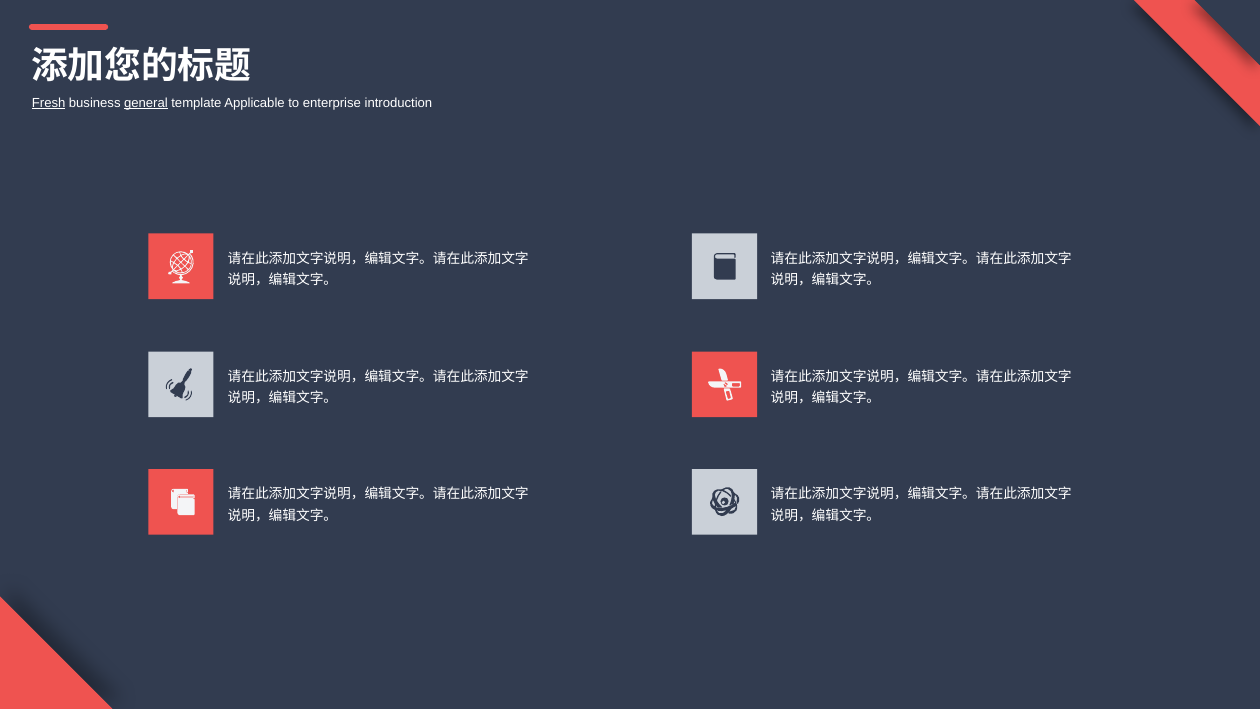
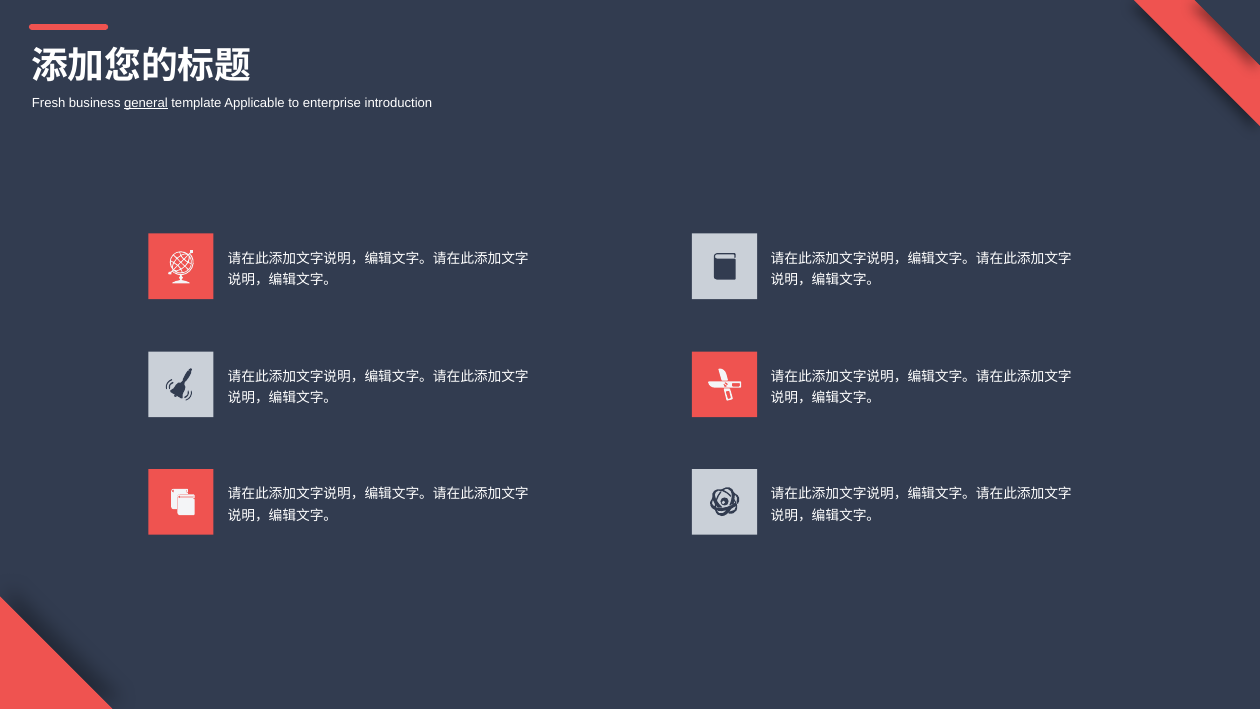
Fresh underline: present -> none (49, 103)
